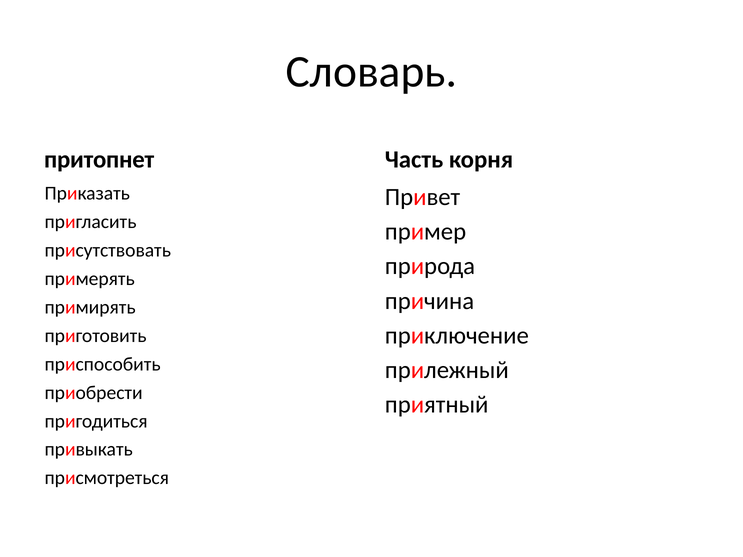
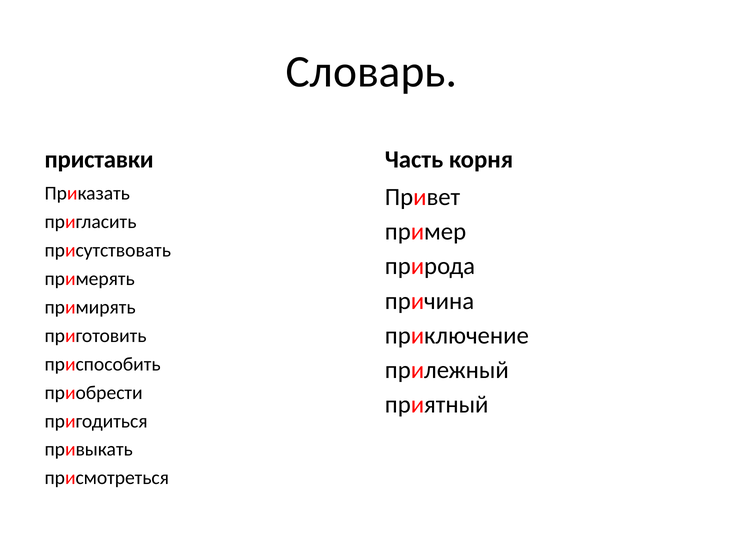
притопнет: притопнет -> приставки (99, 160)
